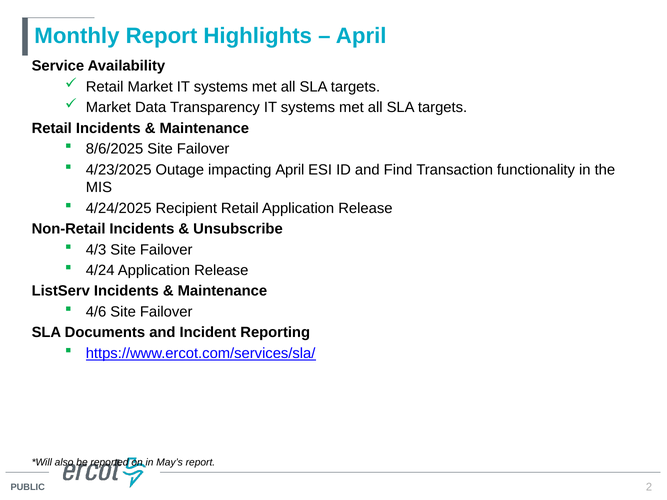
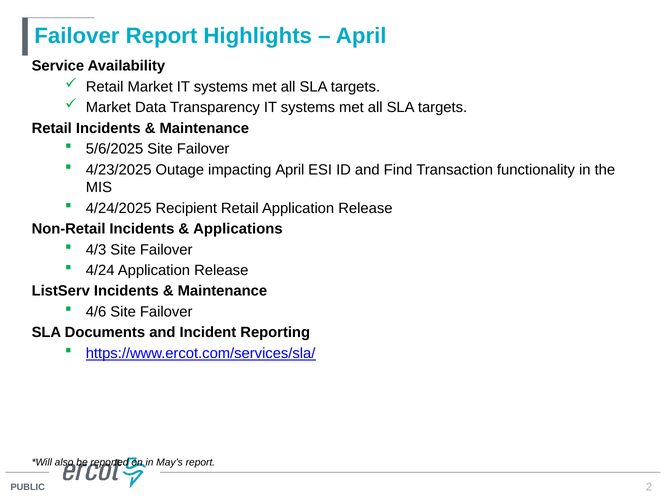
Monthly: Monthly -> Failover (77, 36)
8/6/2025: 8/6/2025 -> 5/6/2025 (115, 149)
Unsubscribe: Unsubscribe -> Applications (238, 229)
